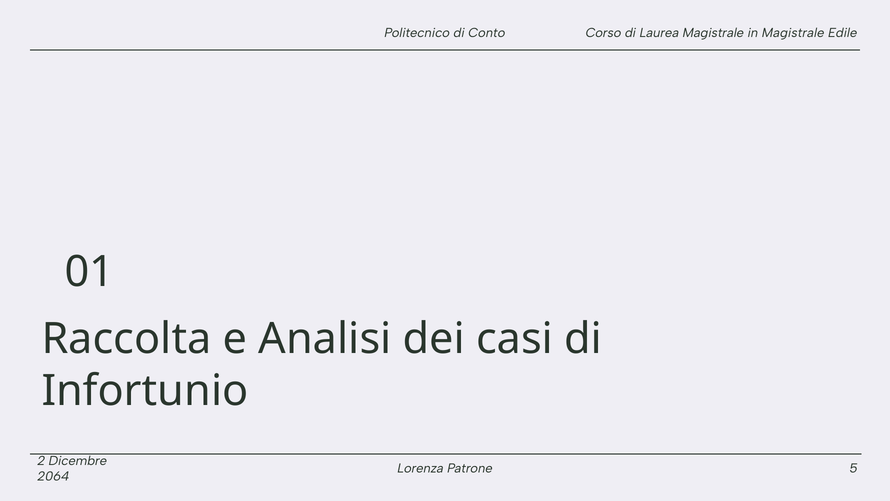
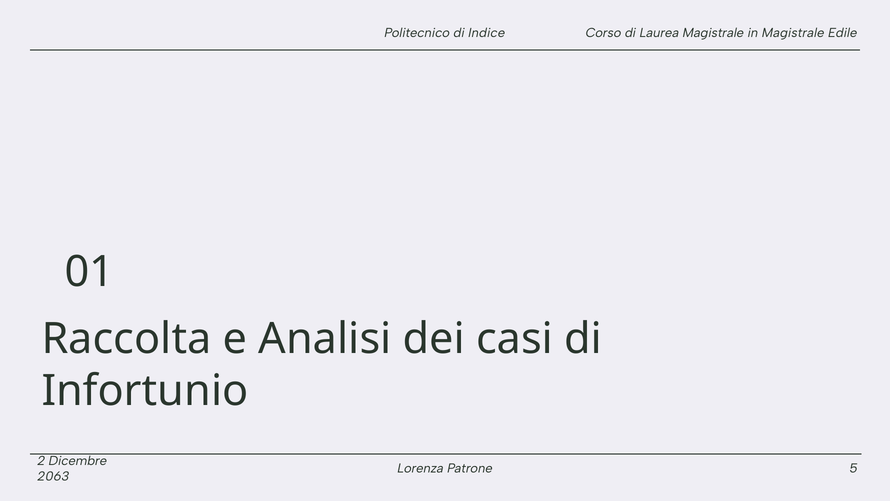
Conto: Conto -> Indice (487, 33)
2064: 2064 -> 2063 (53, 476)
